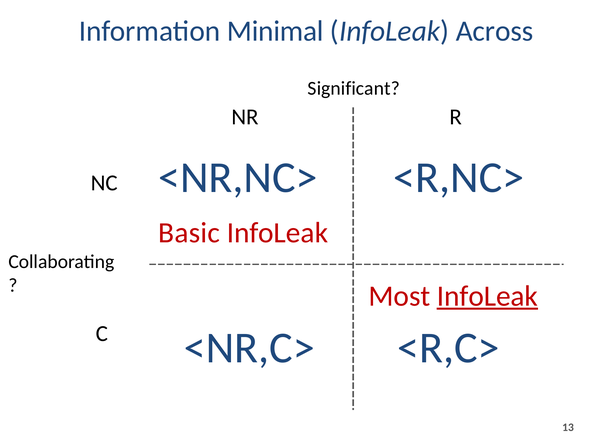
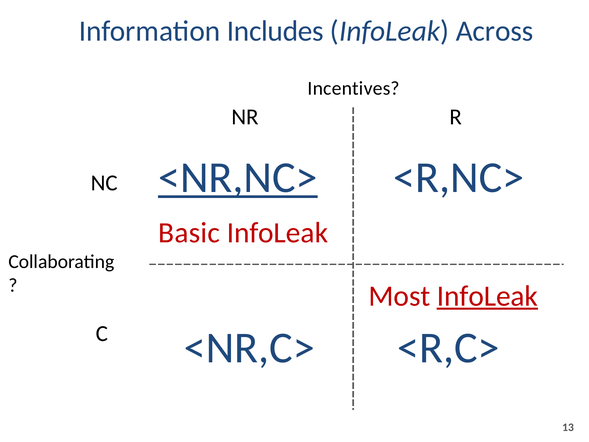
Minimal: Minimal -> Includes (275, 31)
Significant: Significant -> Incentives (354, 88)
<NR,NC> underline: none -> present (238, 177)
